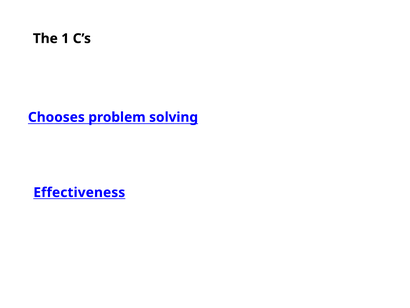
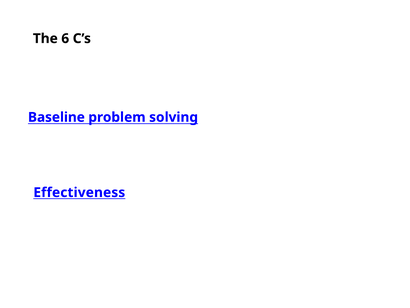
1: 1 -> 6 (65, 38)
Chooses: Chooses -> Baseline (56, 117)
